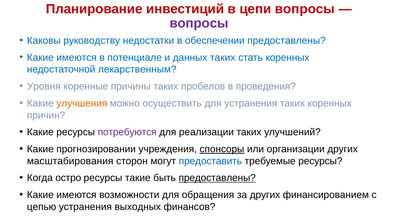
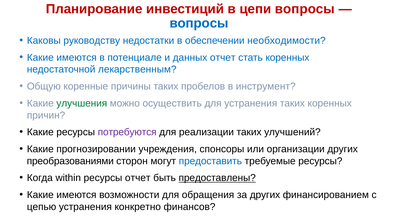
вопросы colour: purple -> blue (199, 23)
обеспечении предоставлены: предоставлены -> необходимости (286, 41)
данных таких: таких -> отчет (223, 57)
Уровня: Уровня -> Общую (44, 86)
проведения: проведения -> инструмент (266, 86)
улучшения colour: orange -> green (82, 103)
спонсоры underline: present -> none (222, 149)
масштабирования: масштабирования -> преобразованиями (70, 161)
остро: остро -> within (68, 178)
ресурсы такие: такие -> отчет (138, 178)
выходных: выходных -> конкретно (138, 207)
